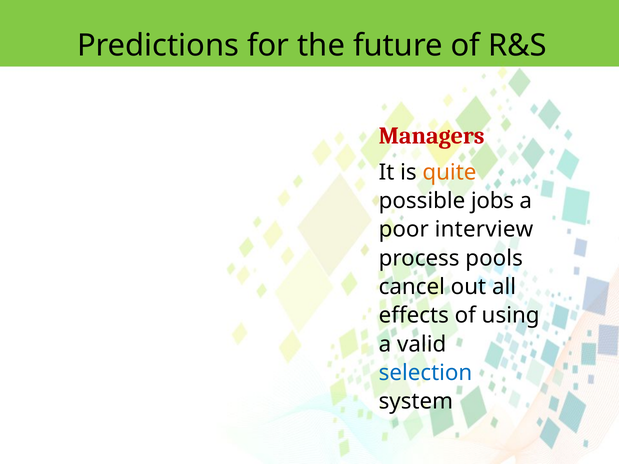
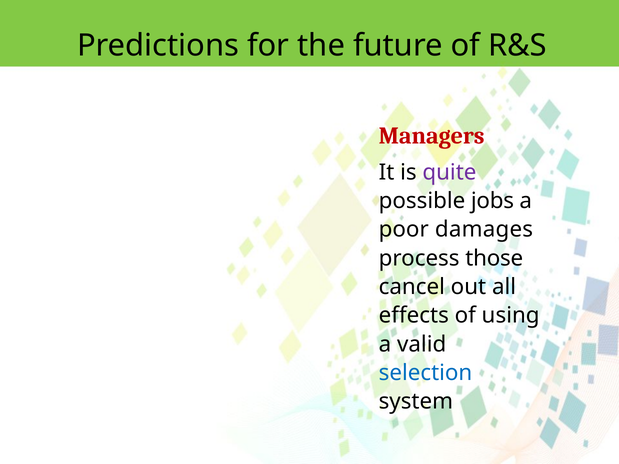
quite colour: orange -> purple (449, 172)
interview: interview -> damages (484, 230)
pools: pools -> those (494, 258)
